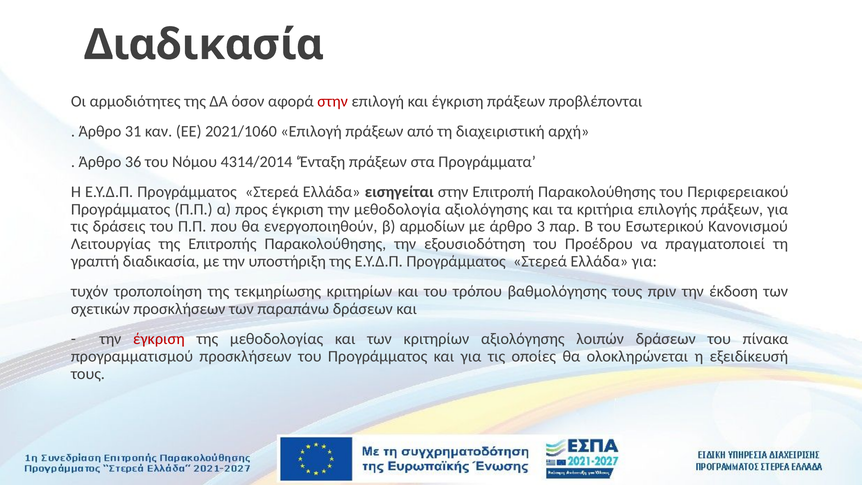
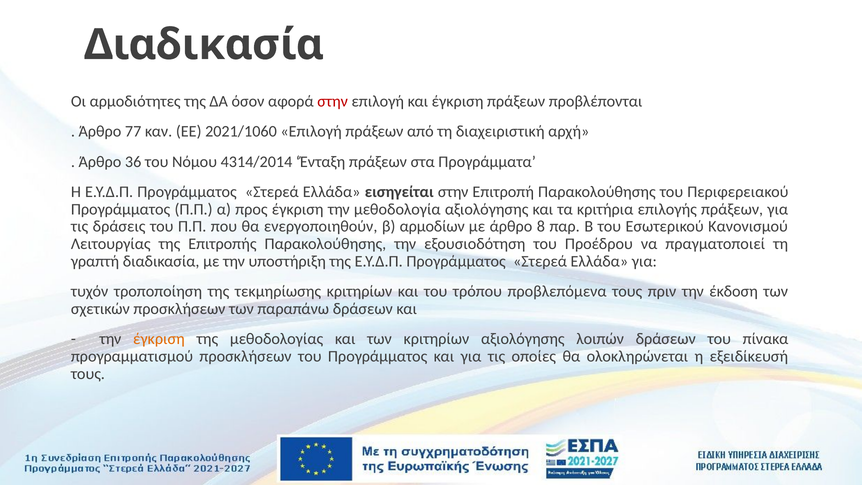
31: 31 -> 77 (133, 132)
3: 3 -> 8 (541, 227)
βαθμολόγησης: βαθμολόγησης -> προβλεπόμενα (557, 292)
έγκριση colour: red -> orange (159, 339)
